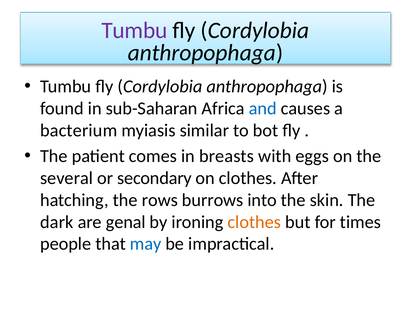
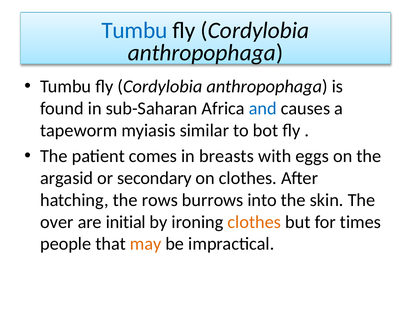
Tumbu colour: purple -> blue (134, 30)
bacterium: bacterium -> tapeworm (79, 130)
several: several -> argasid (67, 178)
dark: dark -> over (57, 221)
genal: genal -> initial (126, 221)
may colour: blue -> orange (146, 243)
